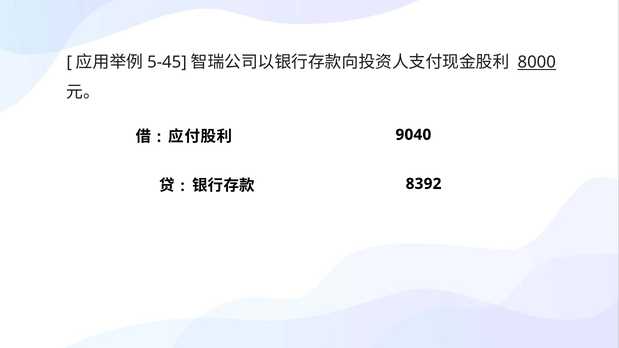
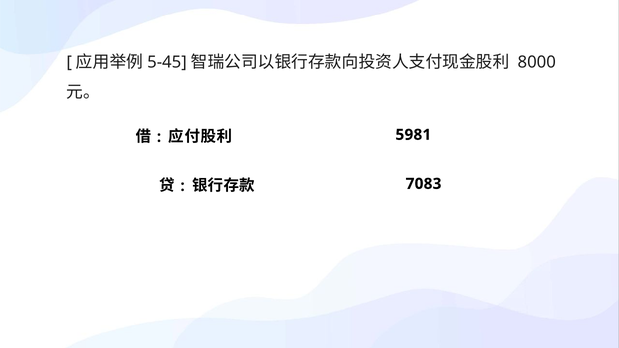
8000 underline: present -> none (537, 62)
9040: 9040 -> 5981 (413, 135)
8392: 8392 -> 7083 (424, 184)
